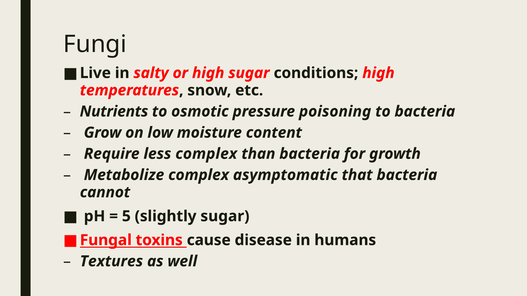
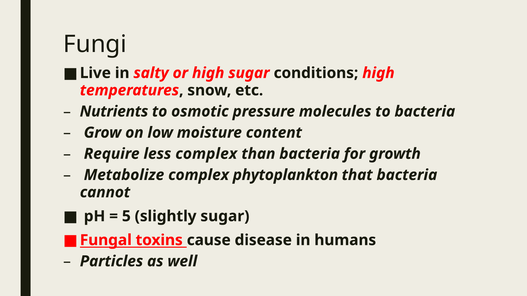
poisoning: poisoning -> molecules (335, 112)
asymptomatic: asymptomatic -> phytoplankton (285, 175)
Textures: Textures -> Particles (111, 262)
